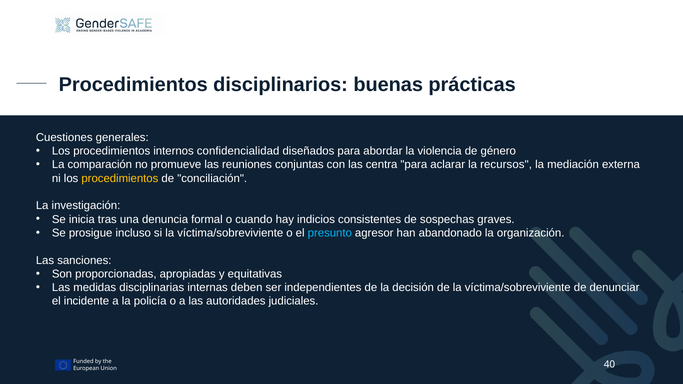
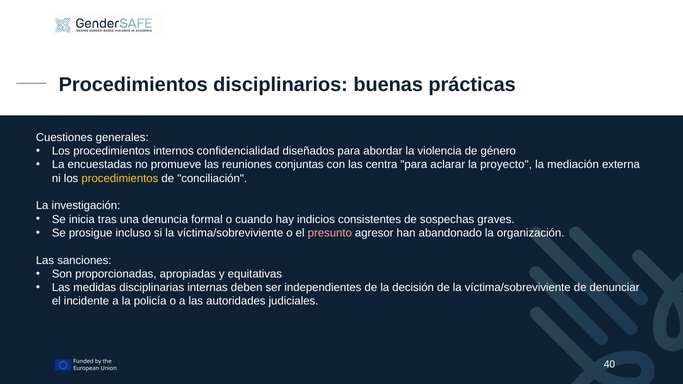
comparación: comparación -> encuestadas (100, 165)
recursos: recursos -> proyecto (506, 165)
presunto colour: light blue -> pink (330, 233)
